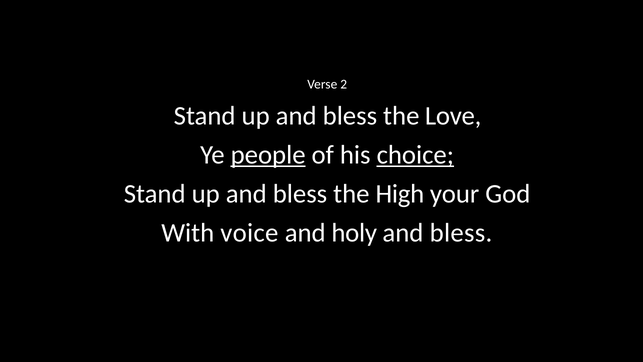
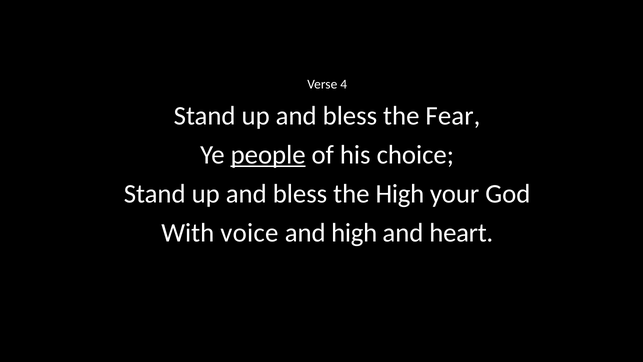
2: 2 -> 4 (344, 84)
Love: Love -> Fear (453, 116)
choice underline: present -> none (415, 155)
and holy: holy -> high (354, 233)
bless: bless -> heart (461, 233)
